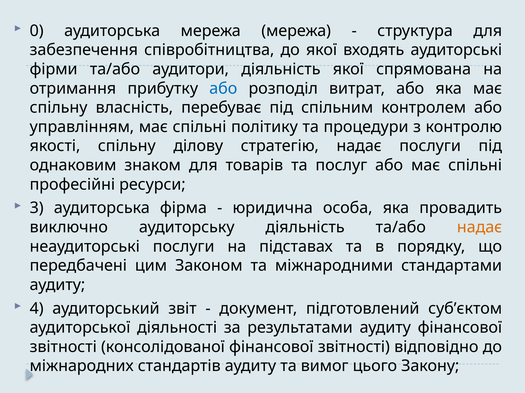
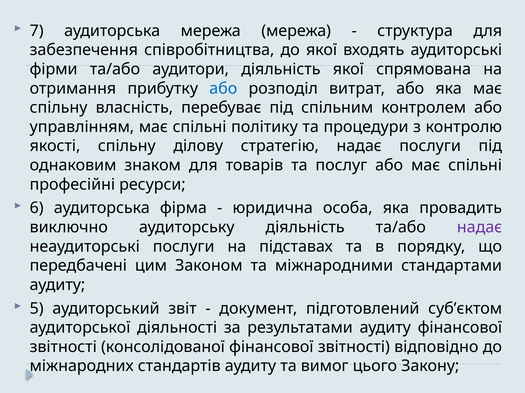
0: 0 -> 7 (37, 31)
3: 3 -> 6 (37, 208)
надає colour: orange -> purple (480, 228)
4: 4 -> 5 (37, 309)
